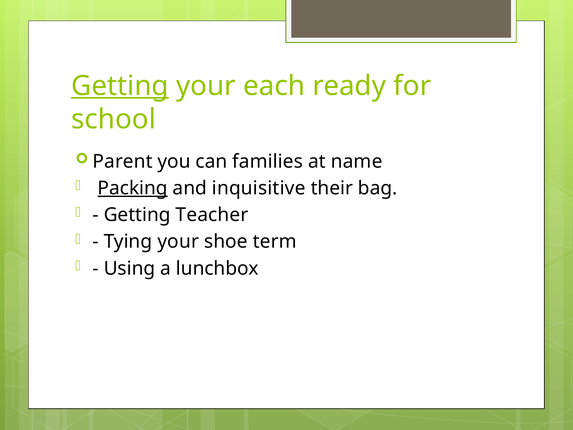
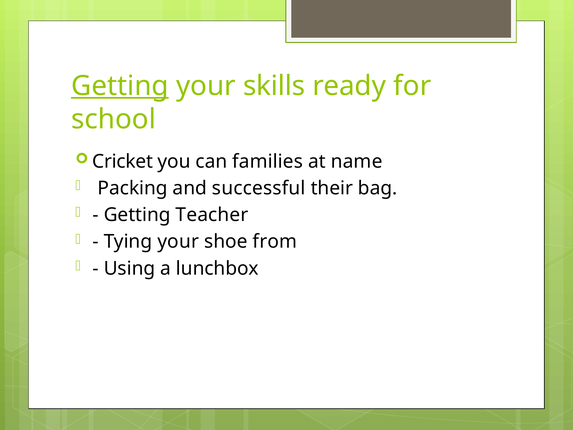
each: each -> skills (274, 86)
Parent: Parent -> Cricket (123, 161)
Packing underline: present -> none (133, 188)
inquisitive: inquisitive -> successful (259, 188)
term: term -> from (275, 241)
